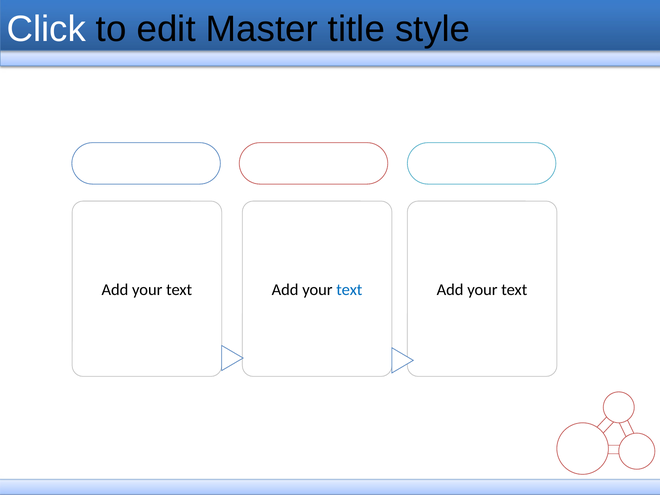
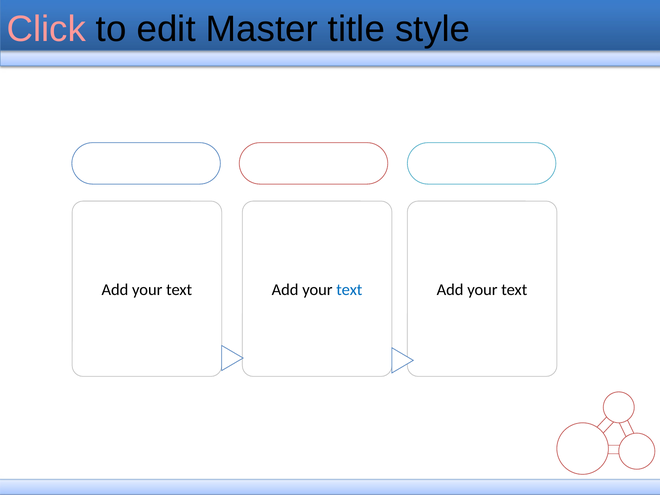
Click colour: white -> pink (46, 29)
